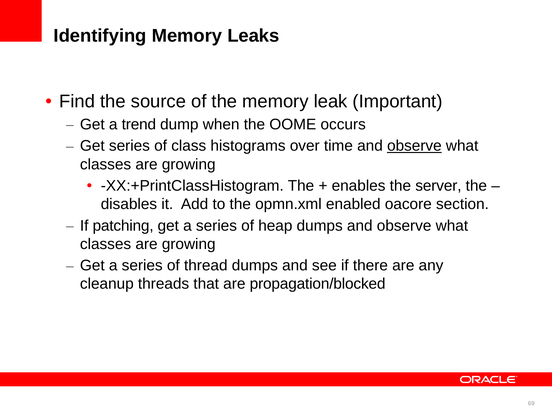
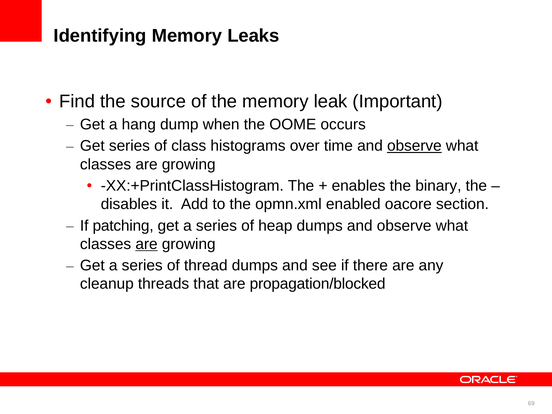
trend: trend -> hang (139, 124)
server: server -> binary (438, 186)
are underline: none -> present (147, 244)
